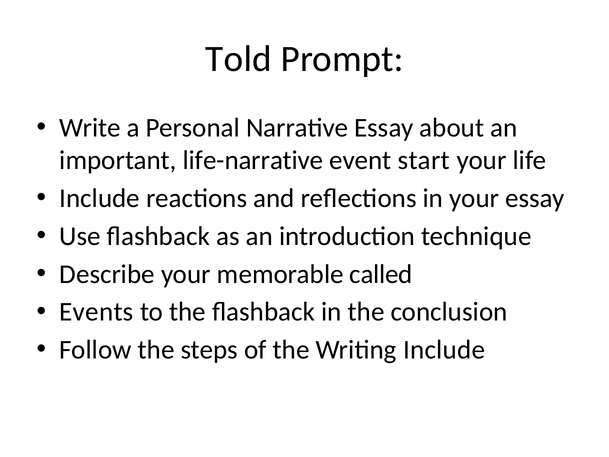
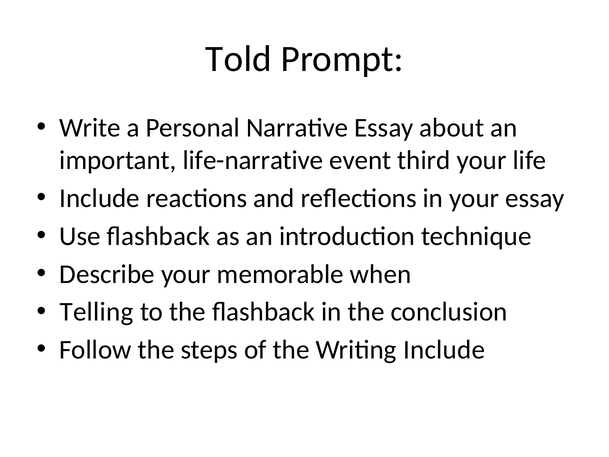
start: start -> third (424, 160)
called: called -> when (381, 274)
Events: Events -> Telling (96, 312)
